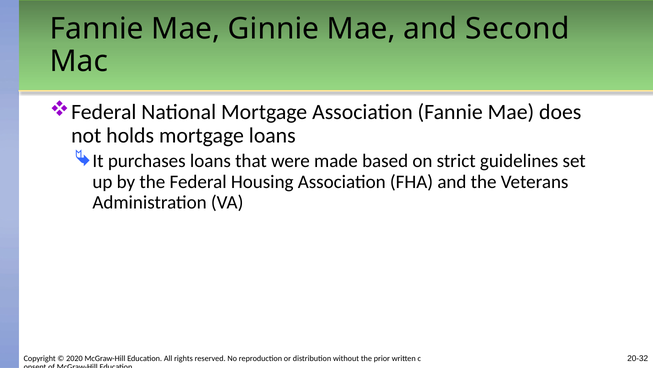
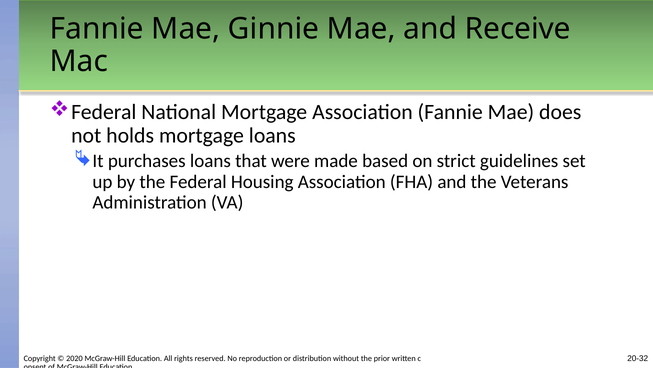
Second: Second -> Receive (518, 29)
